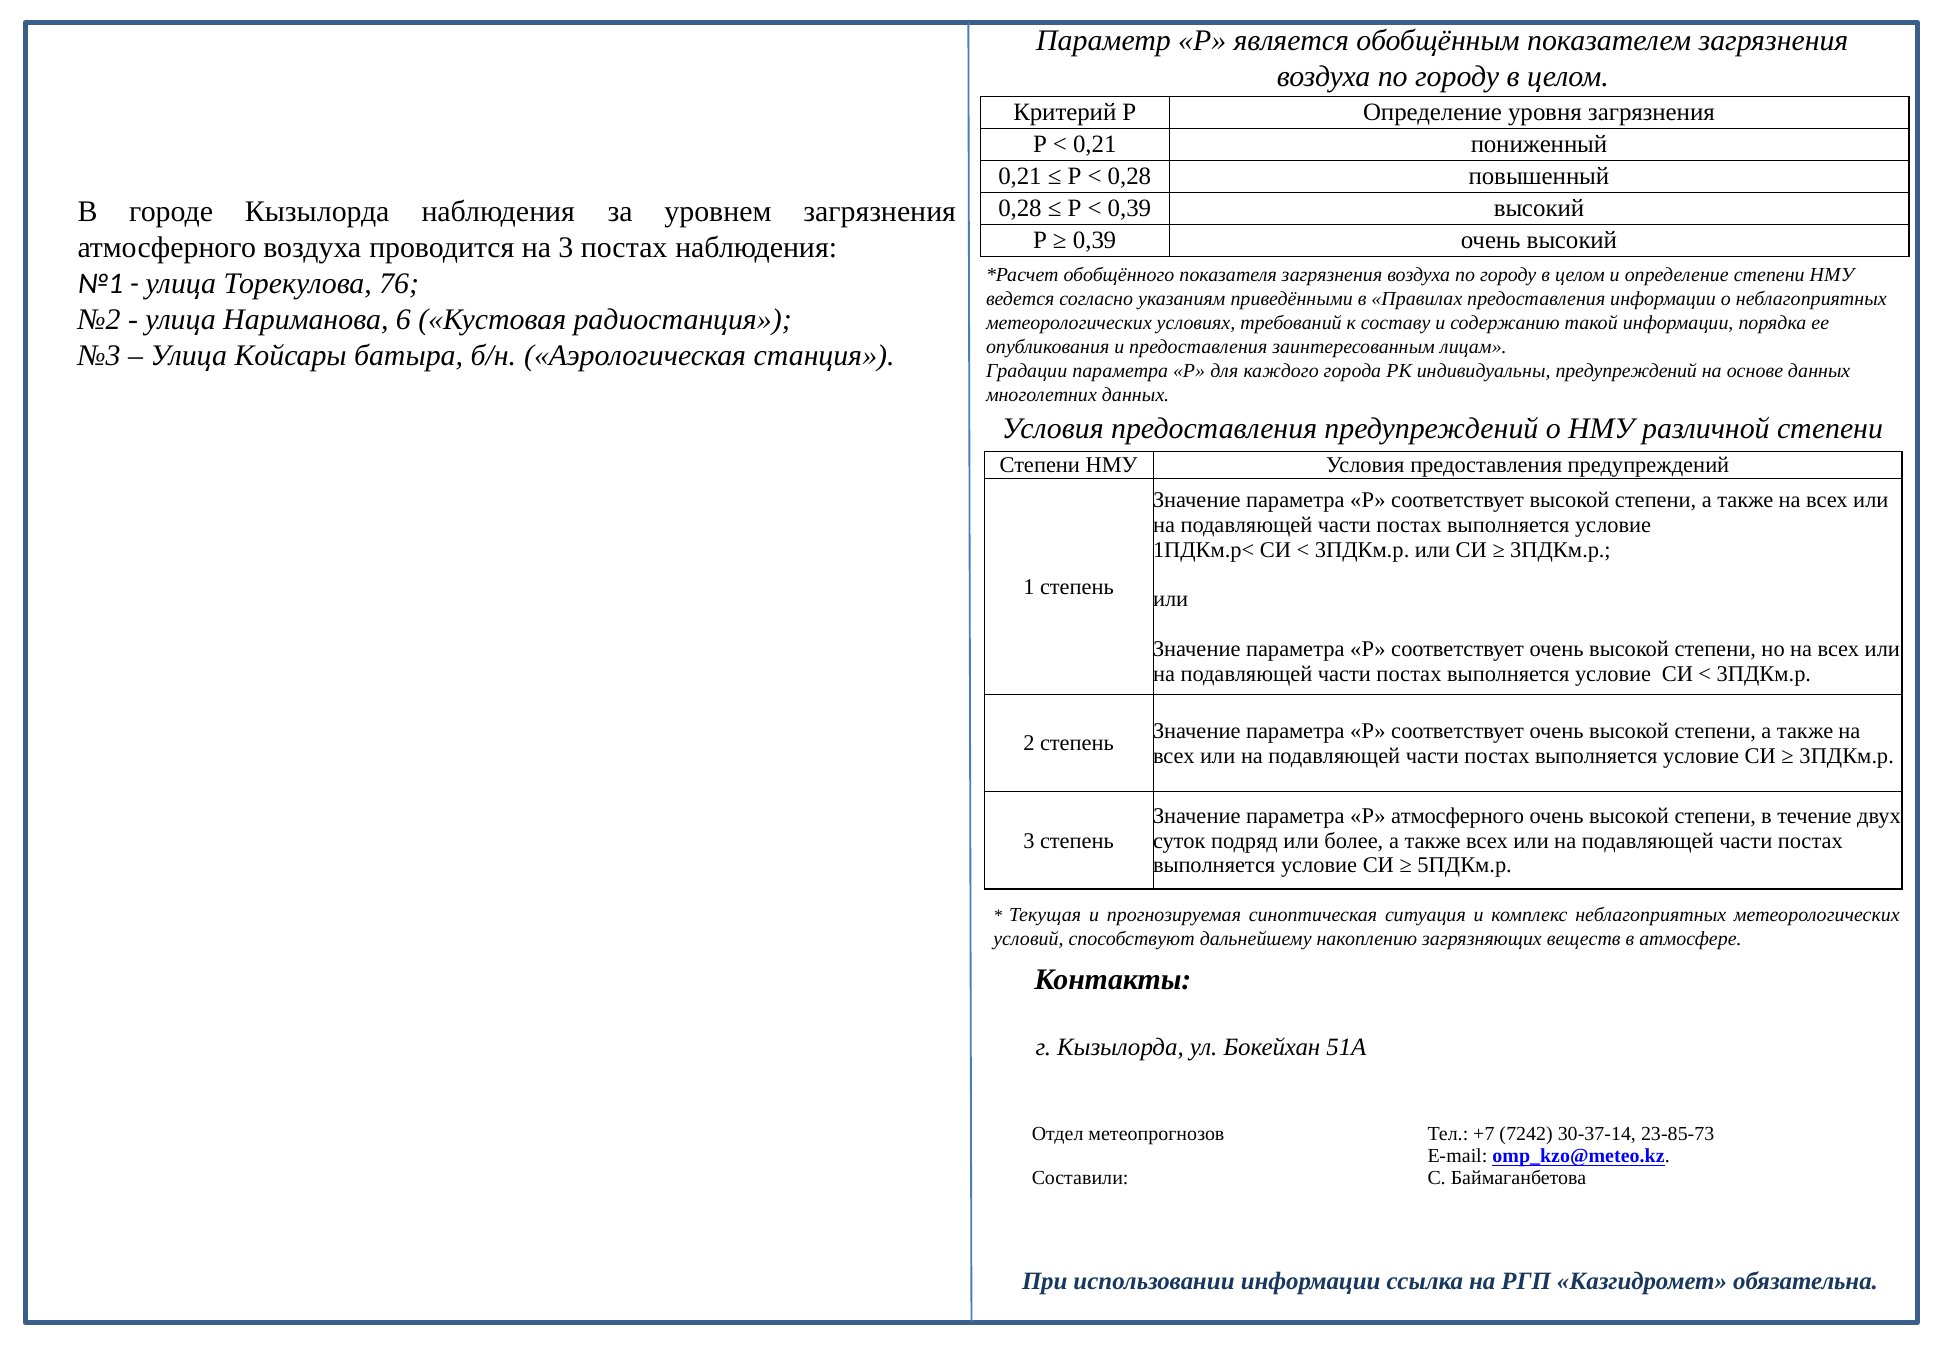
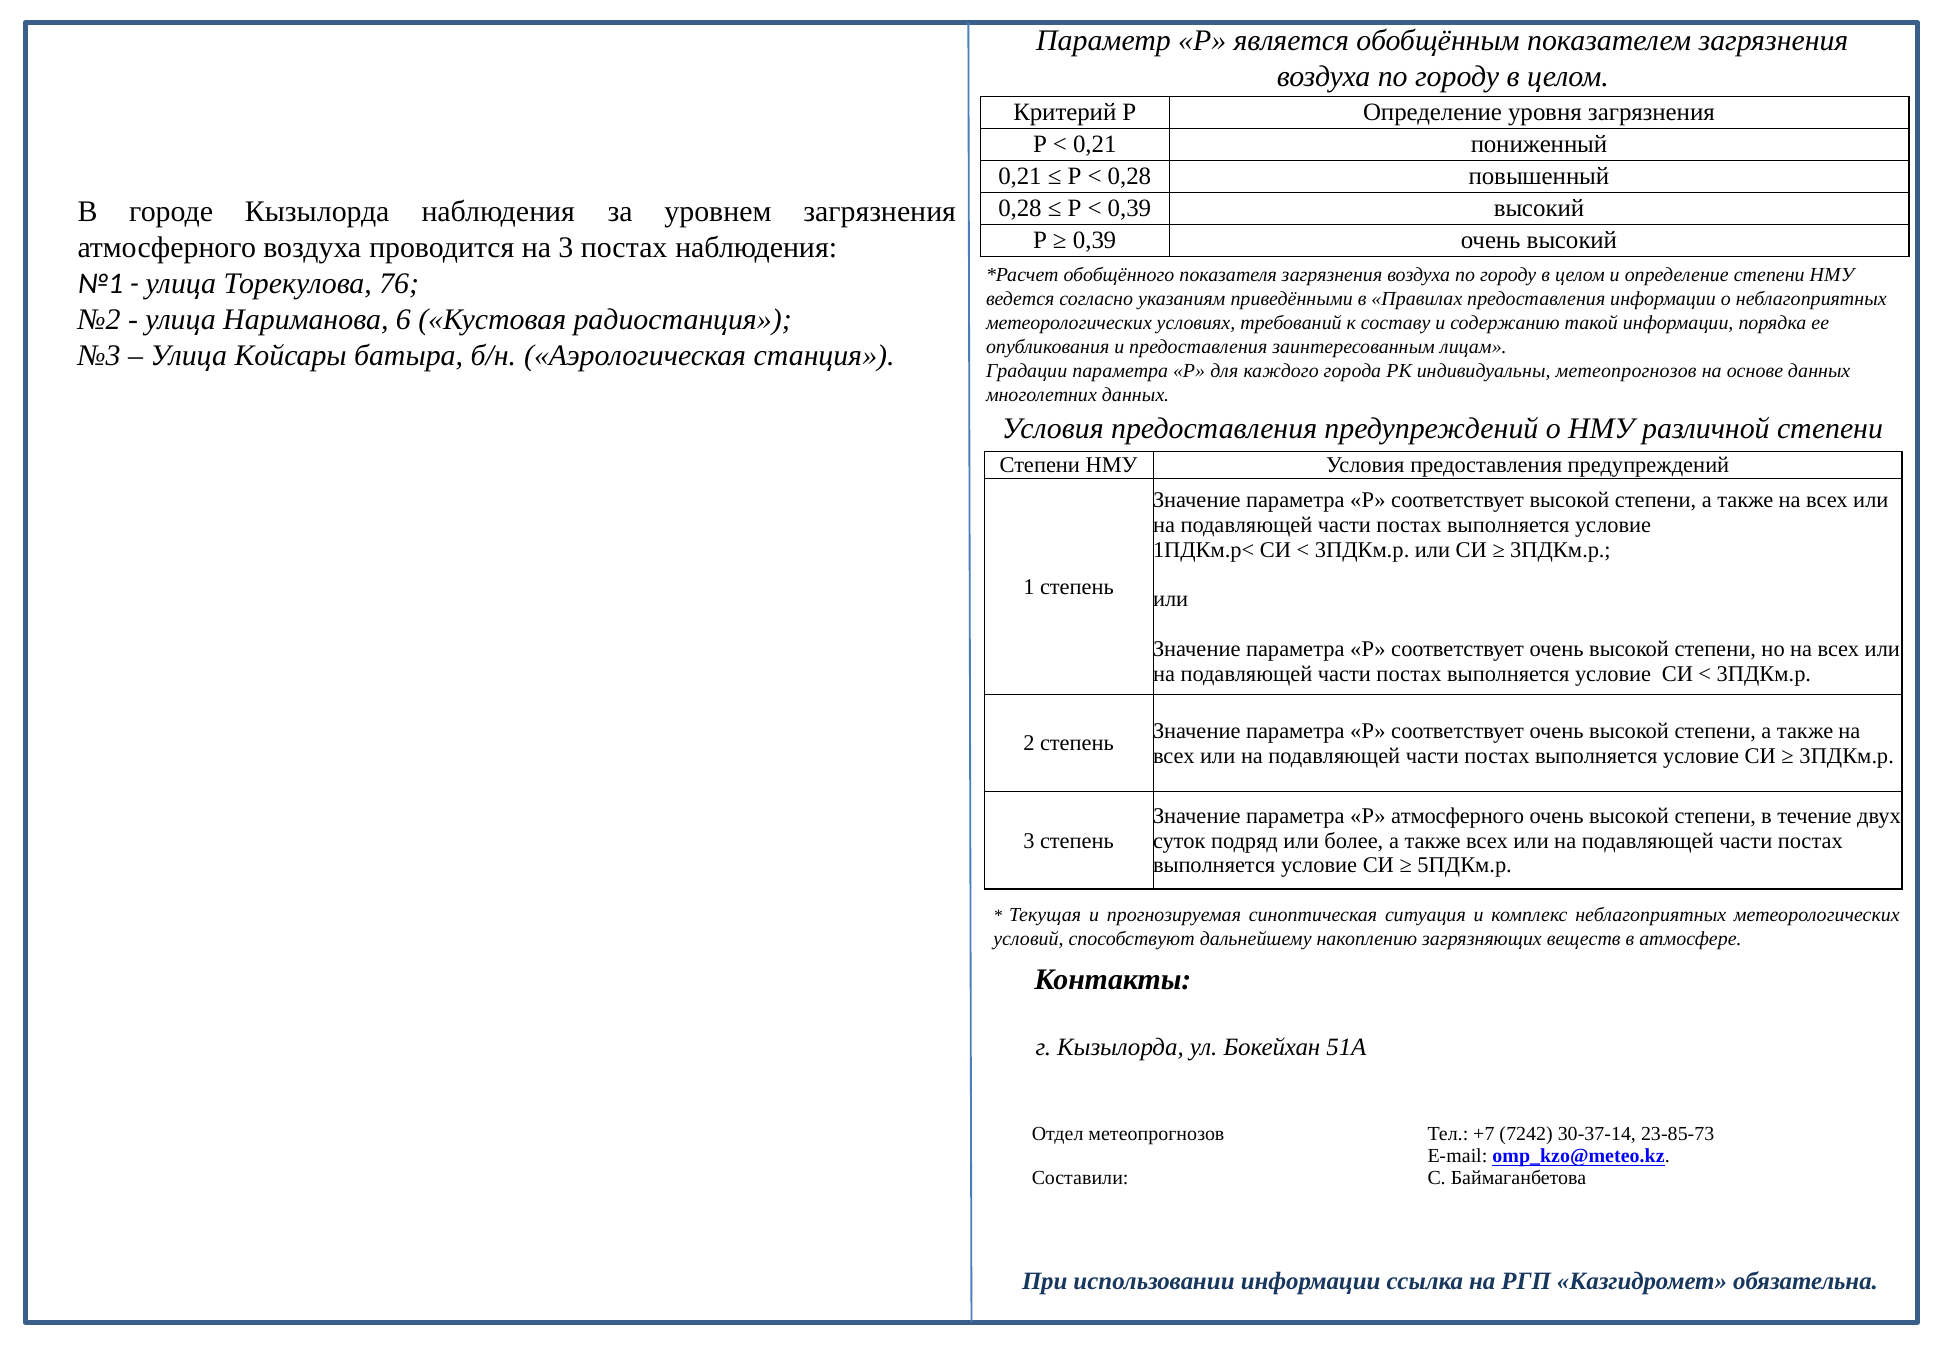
индивидуальны предупреждений: предупреждений -> метеопрогнозов (1626, 371)
